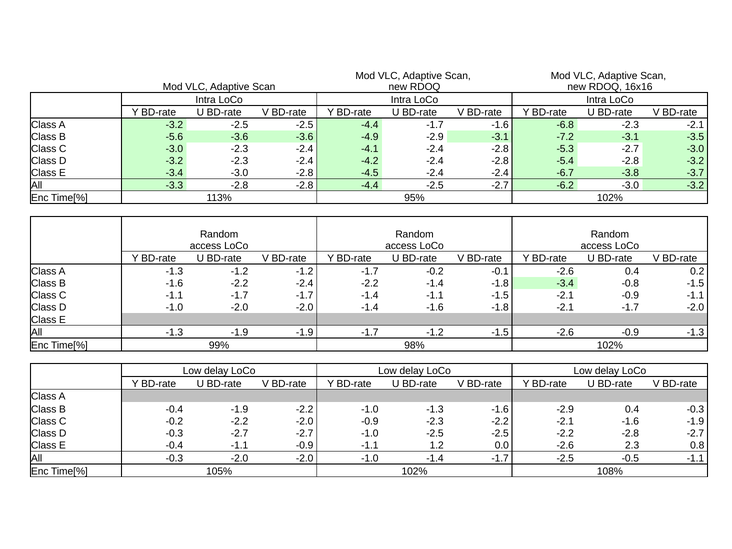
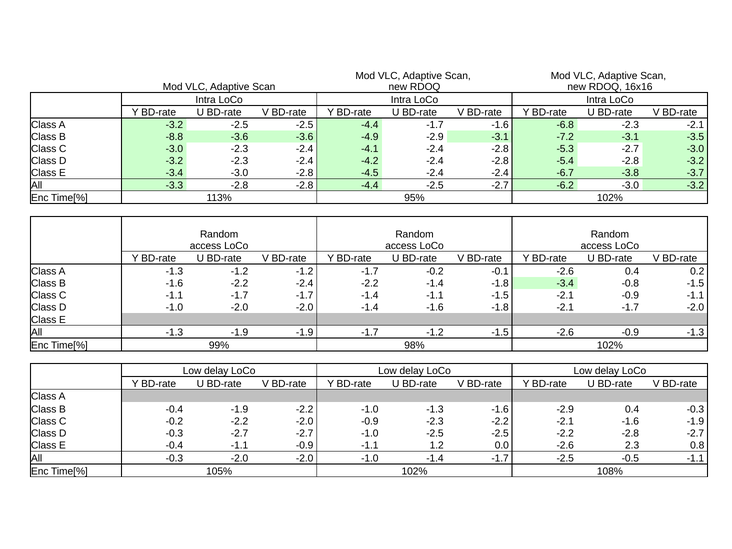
-5.6: -5.6 -> -8.8 (174, 137)
